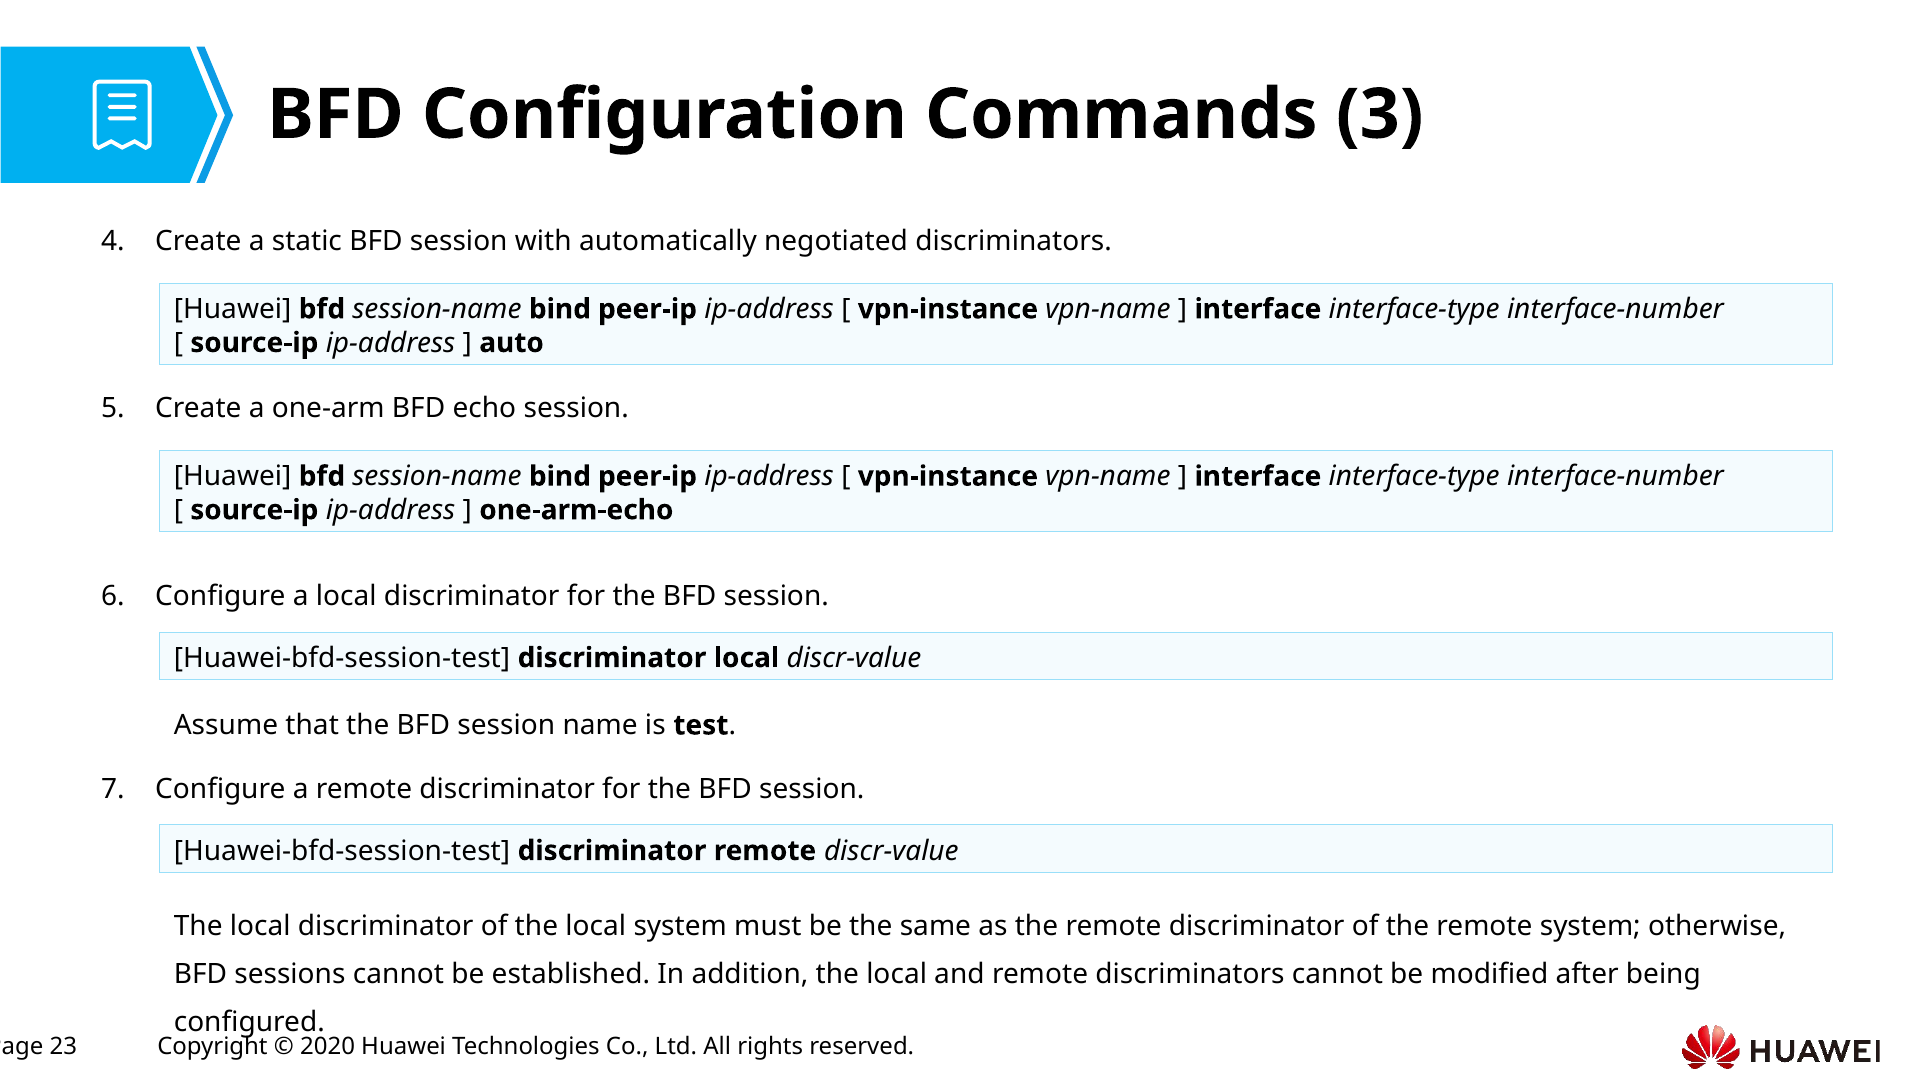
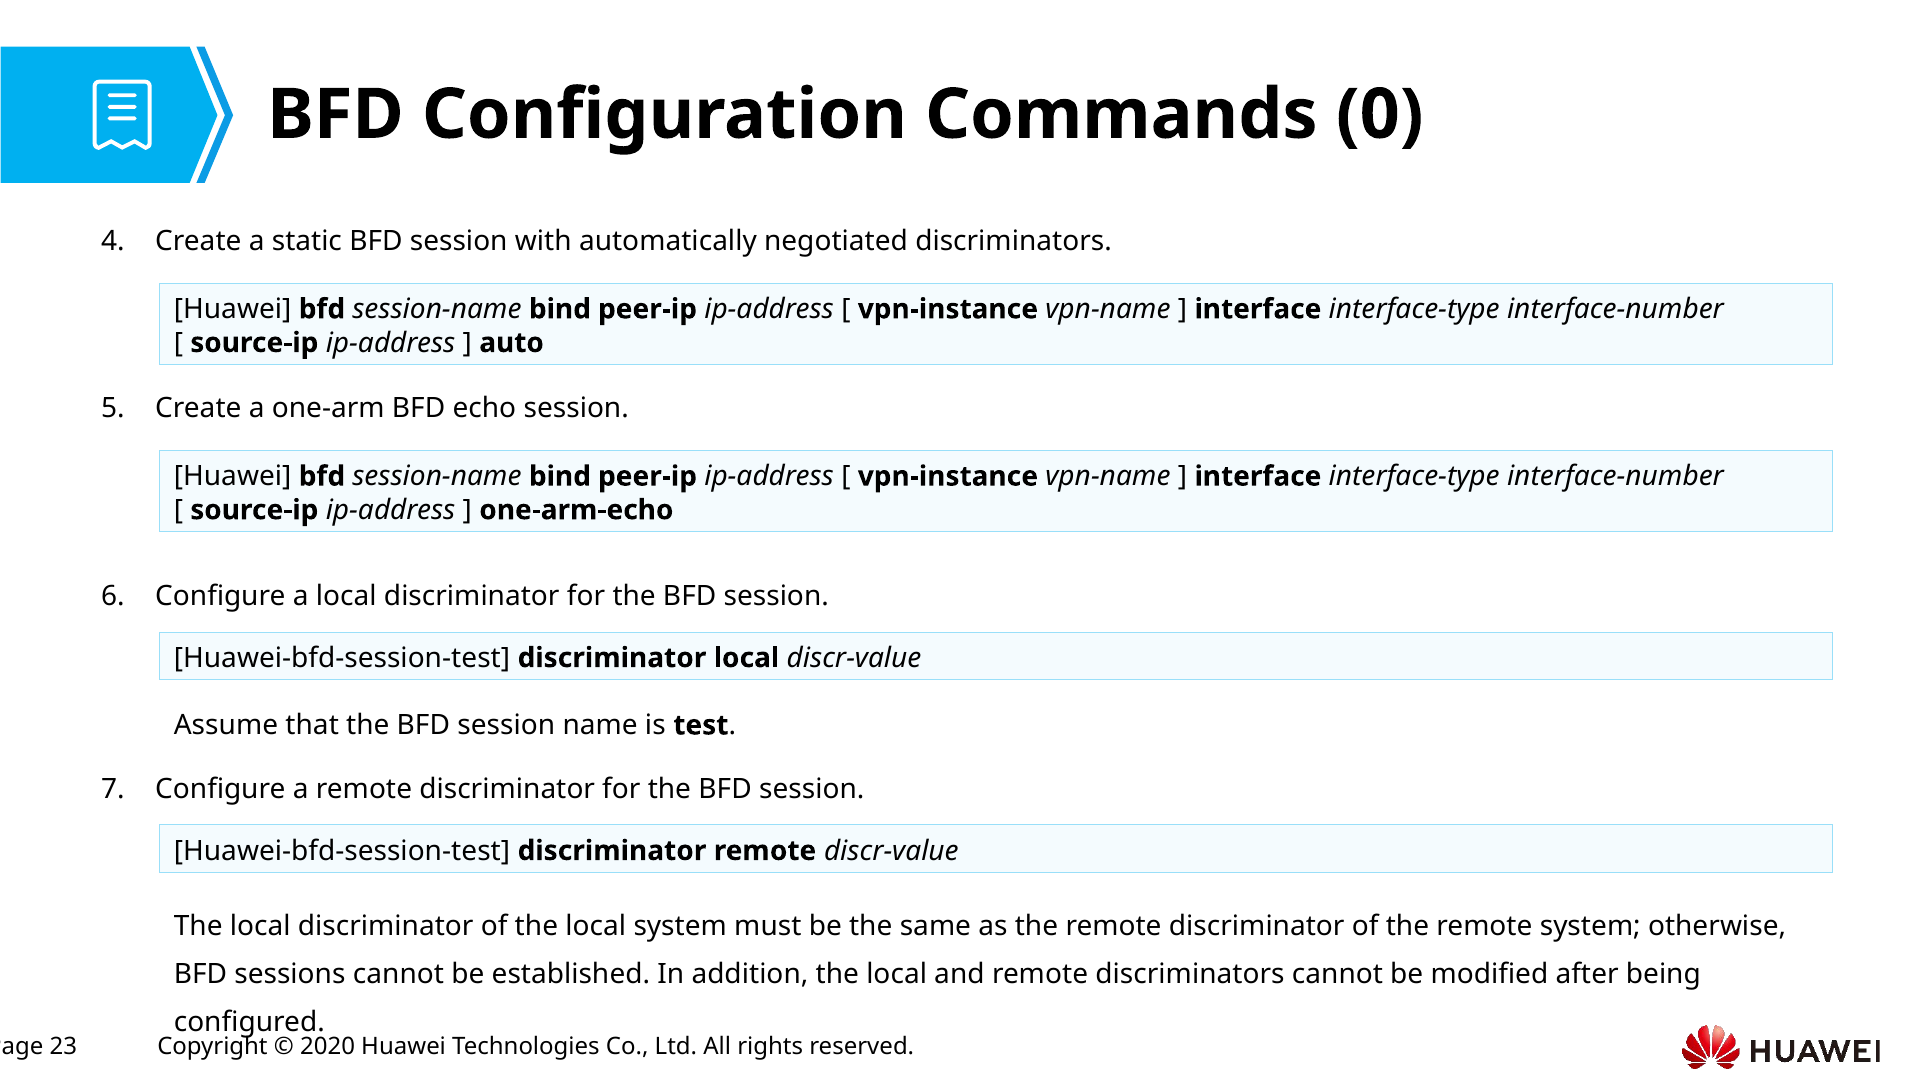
3: 3 -> 0 (1380, 115)
